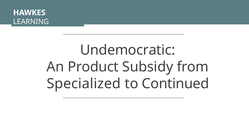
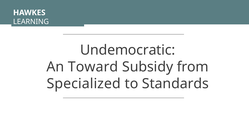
Product: Product -> Toward (93, 67)
Continued: Continued -> Standards (175, 84)
